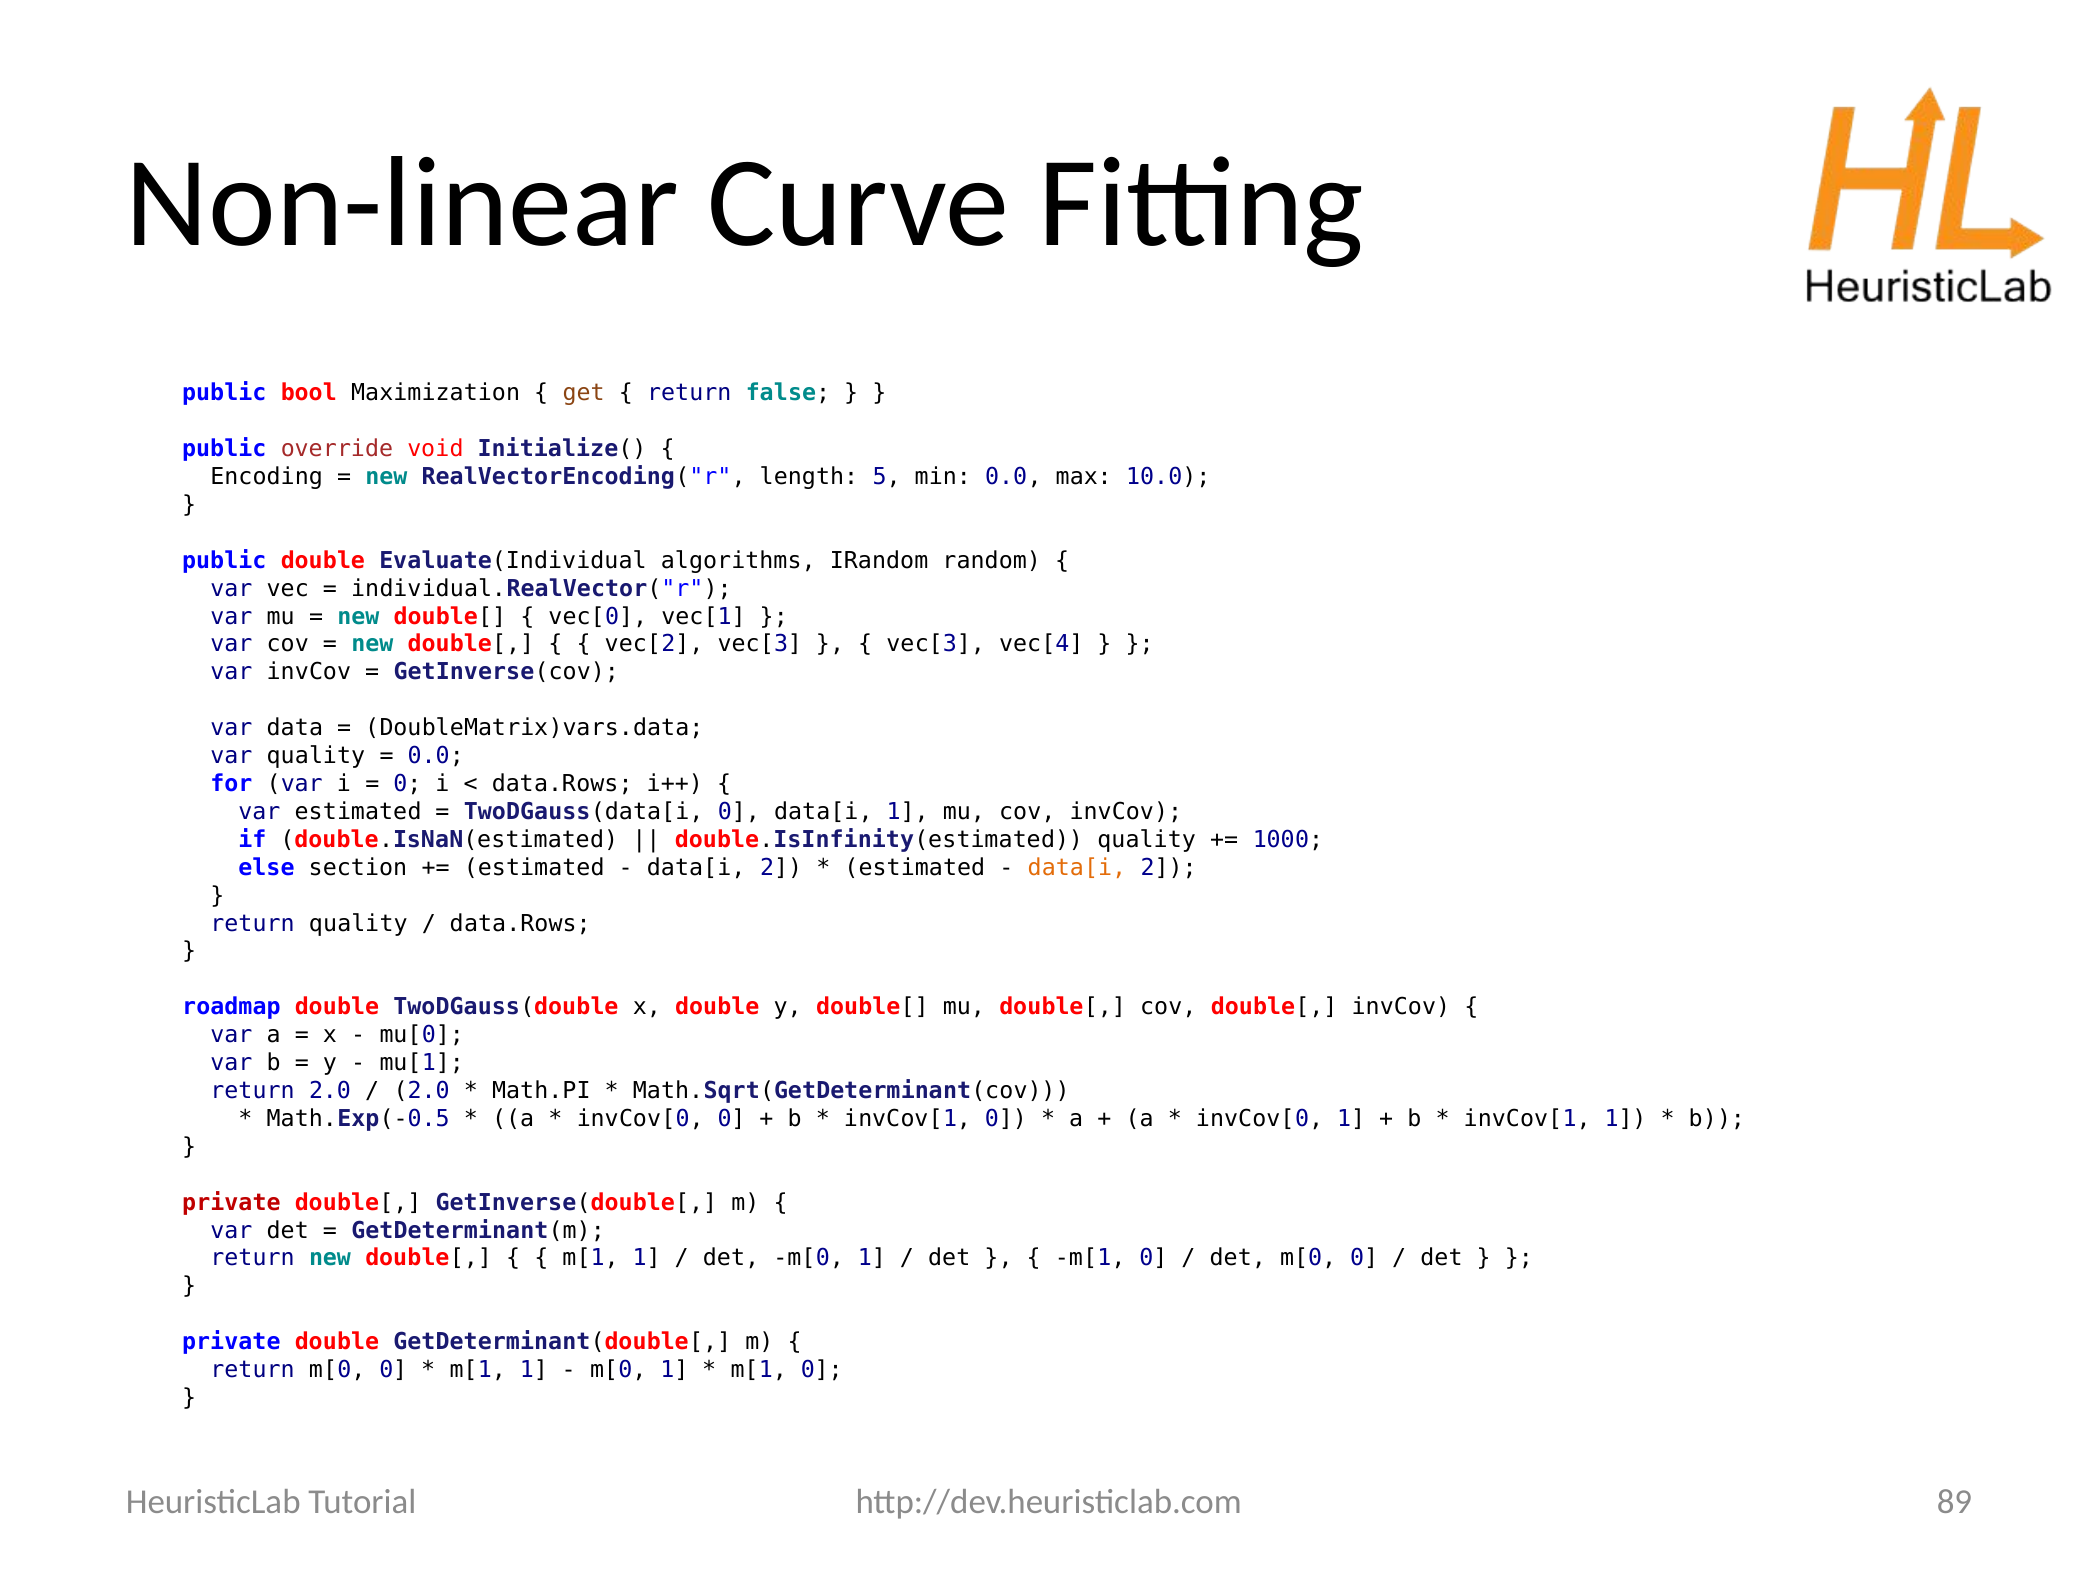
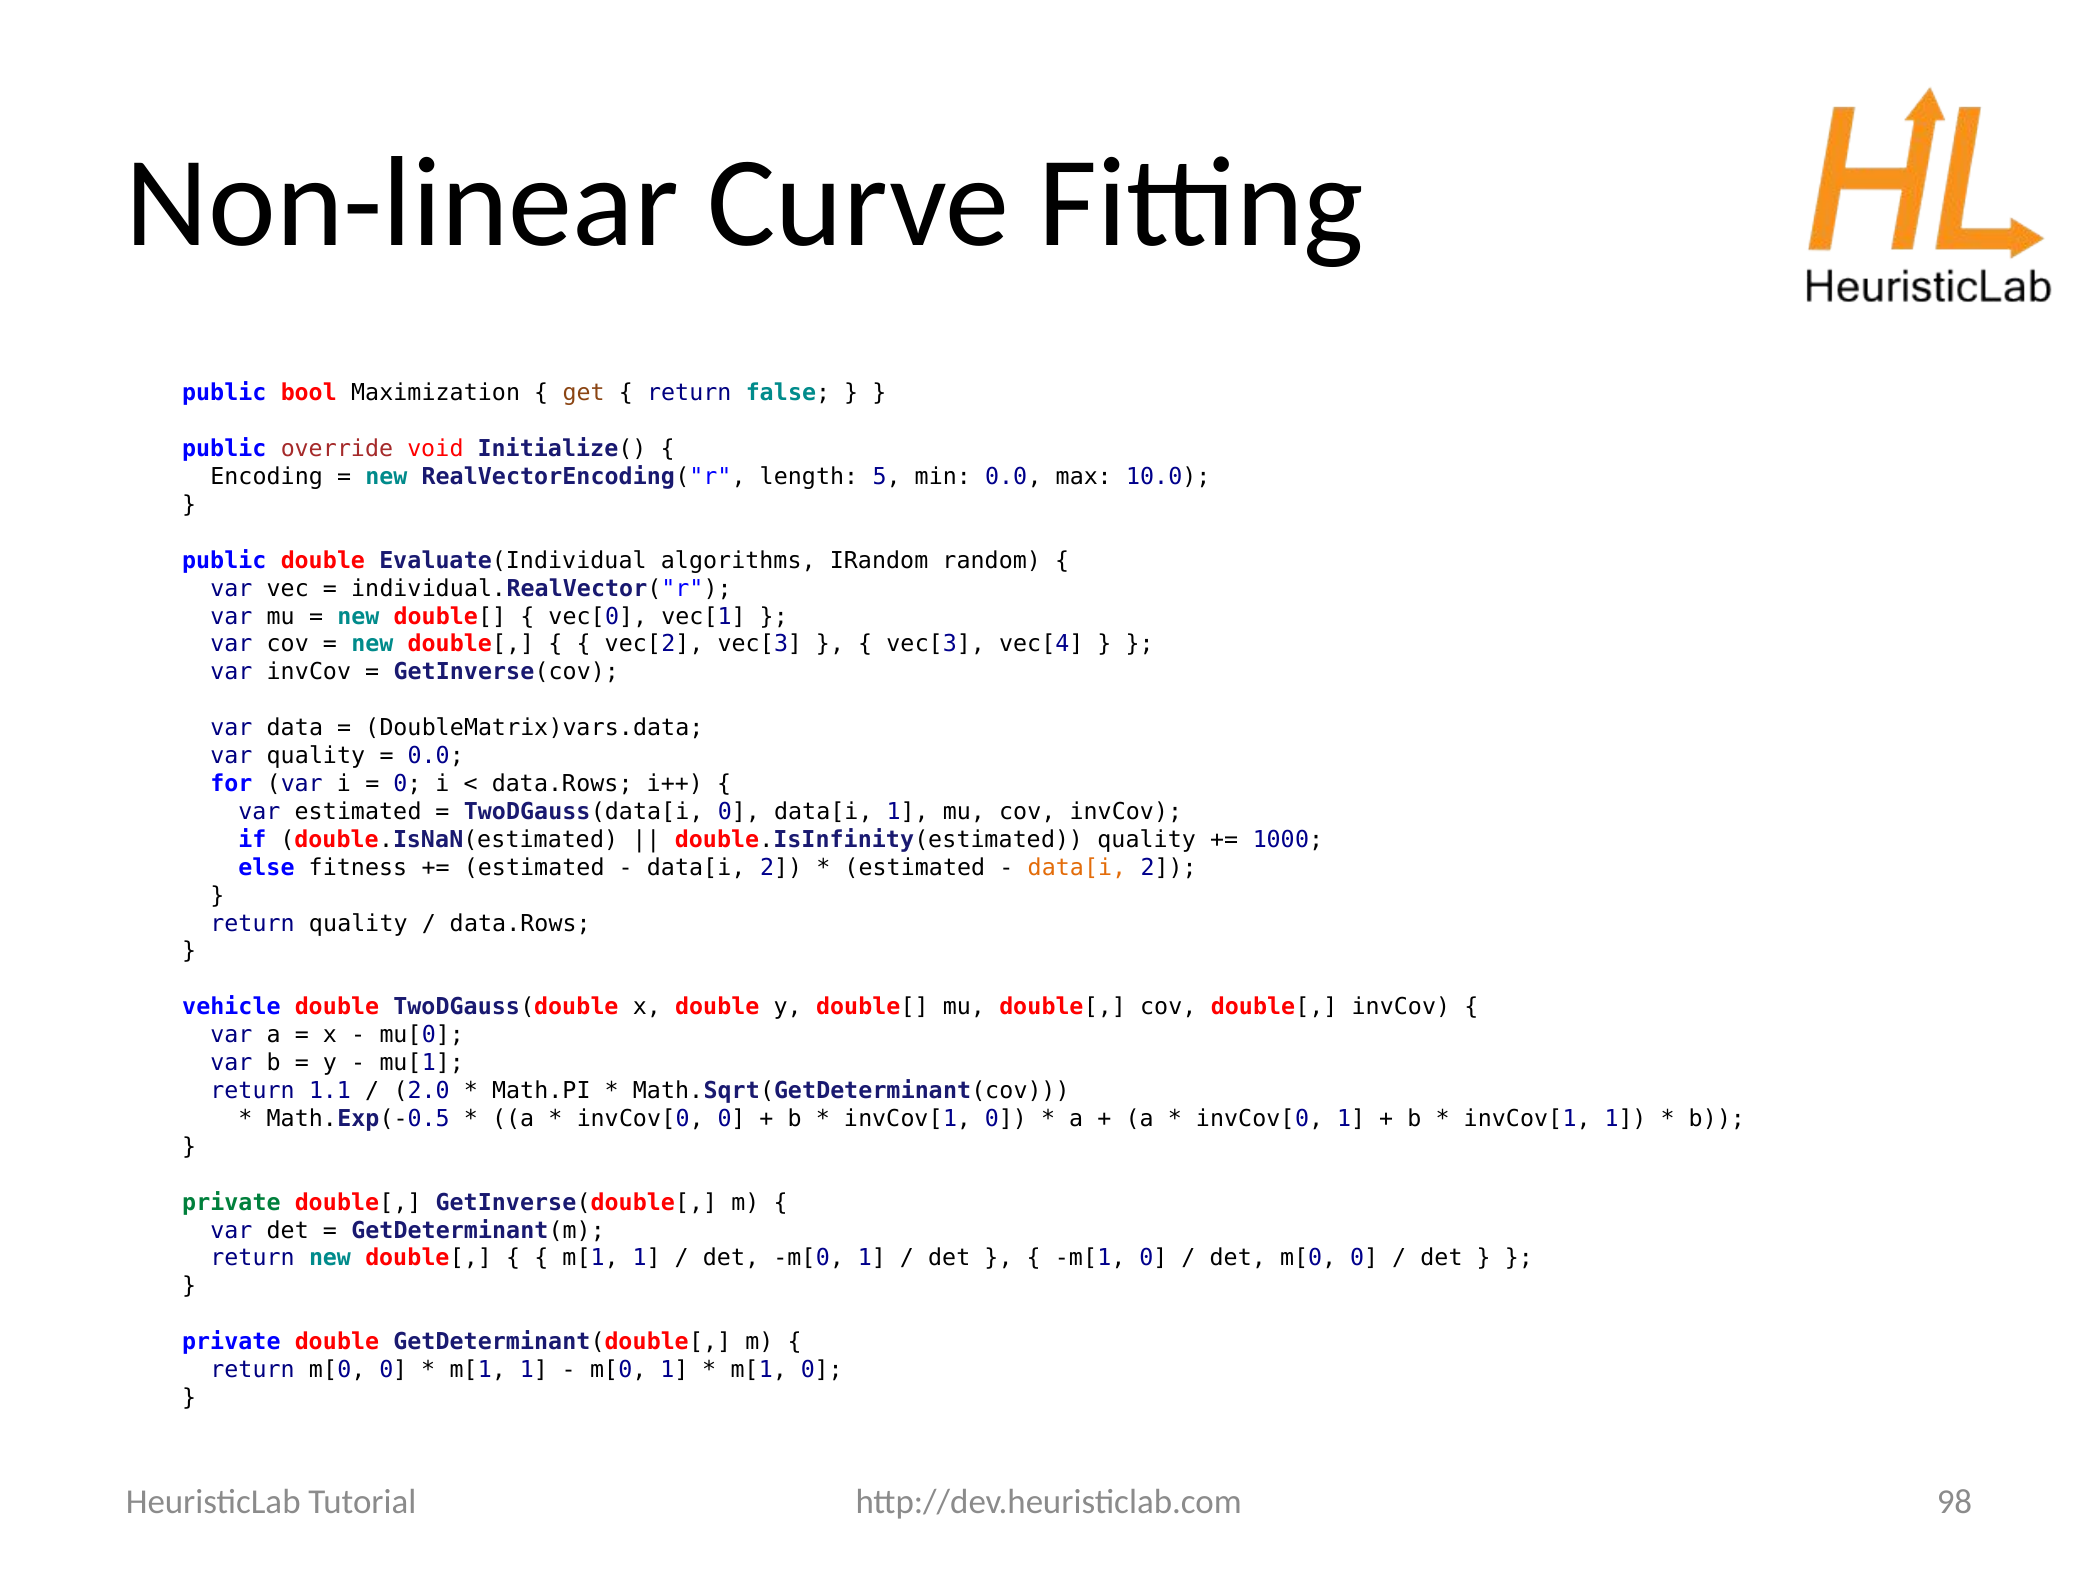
section: section -> fitness (358, 868)
roadmap: roadmap -> vehicle (231, 1007)
return 2.0: 2.0 -> 1.1 (330, 1091)
private colour: red -> green (231, 1203)
89: 89 -> 98 (1954, 1502)
